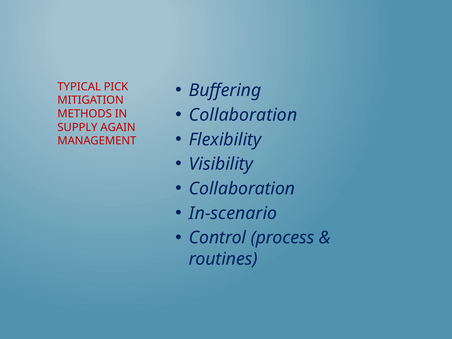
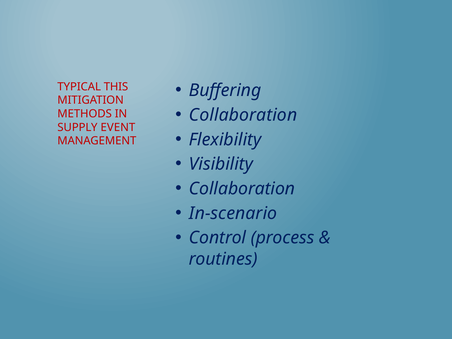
PICK: PICK -> THIS (116, 87)
AGAIN: AGAIN -> EVENT (118, 127)
